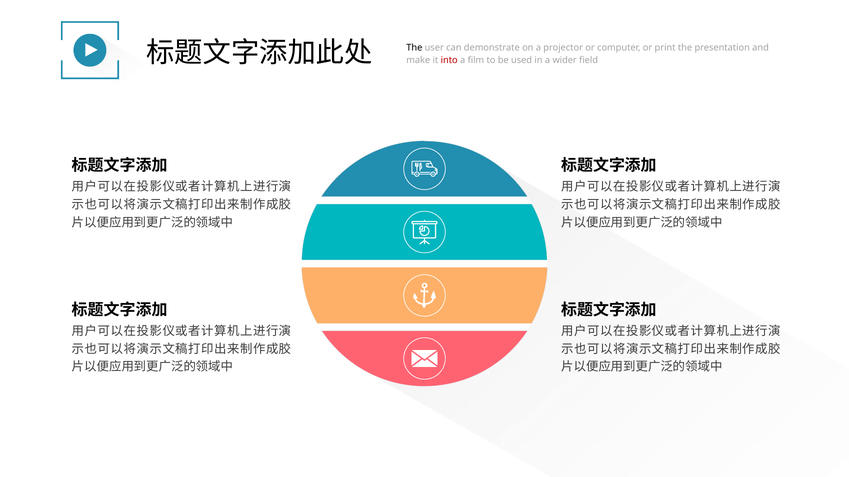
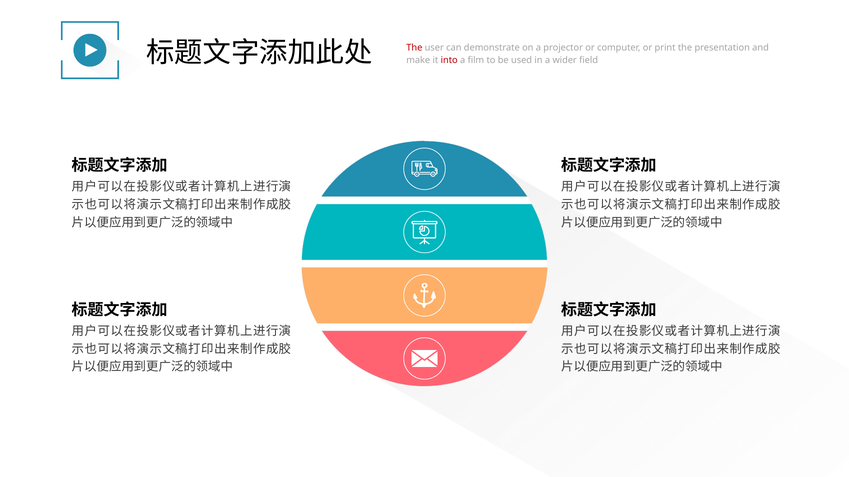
The colour: black -> red (414, 48)
